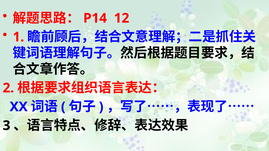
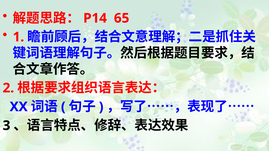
12: 12 -> 65 (122, 18)
